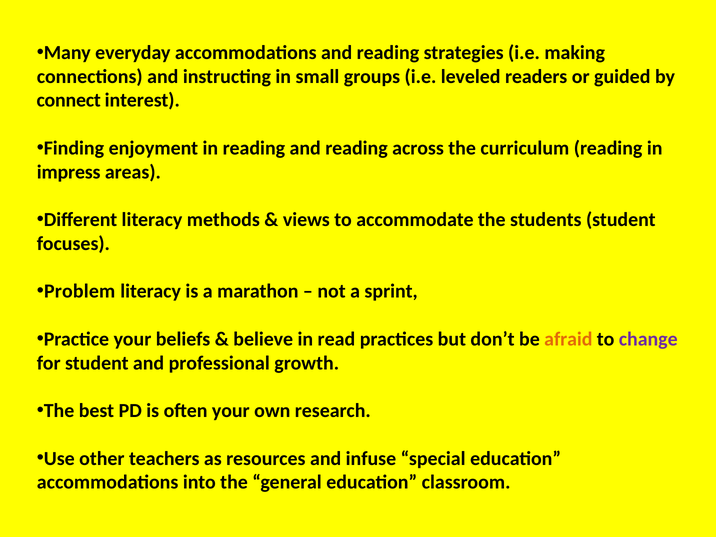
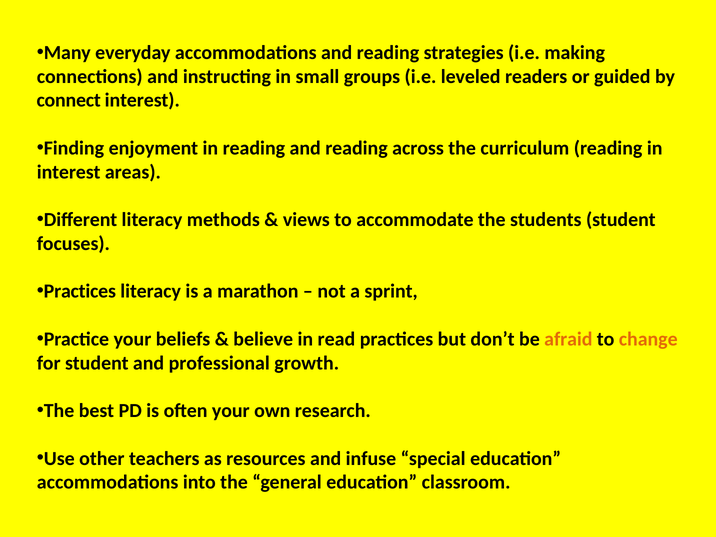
impress: impress -> interest (69, 172)
Problem: Problem -> Practices (80, 291)
change colour: purple -> orange (648, 339)
